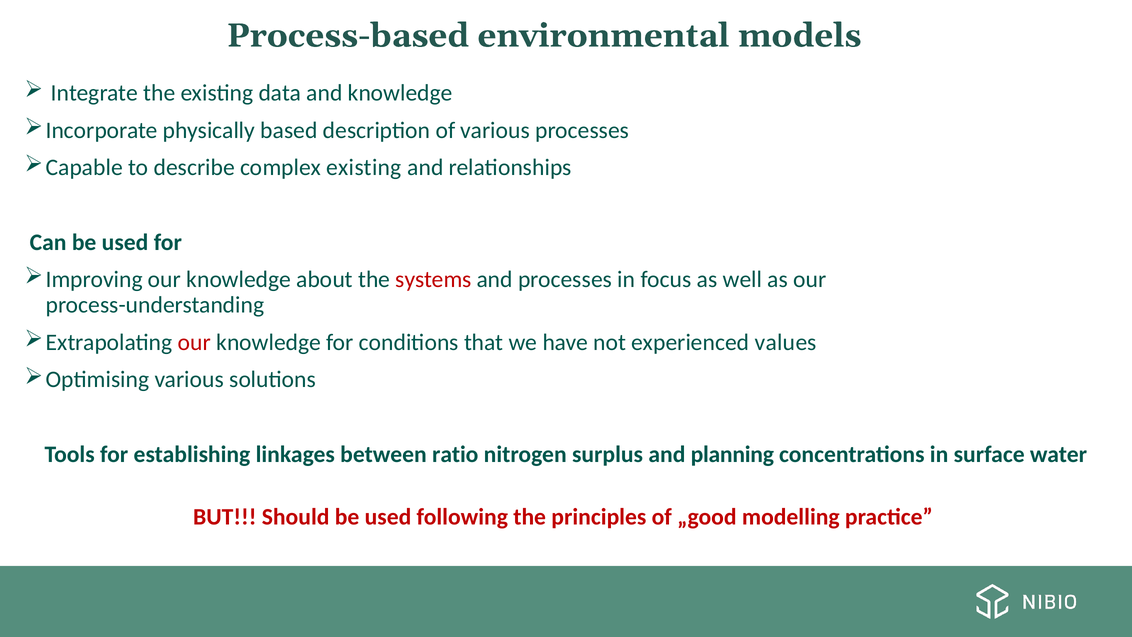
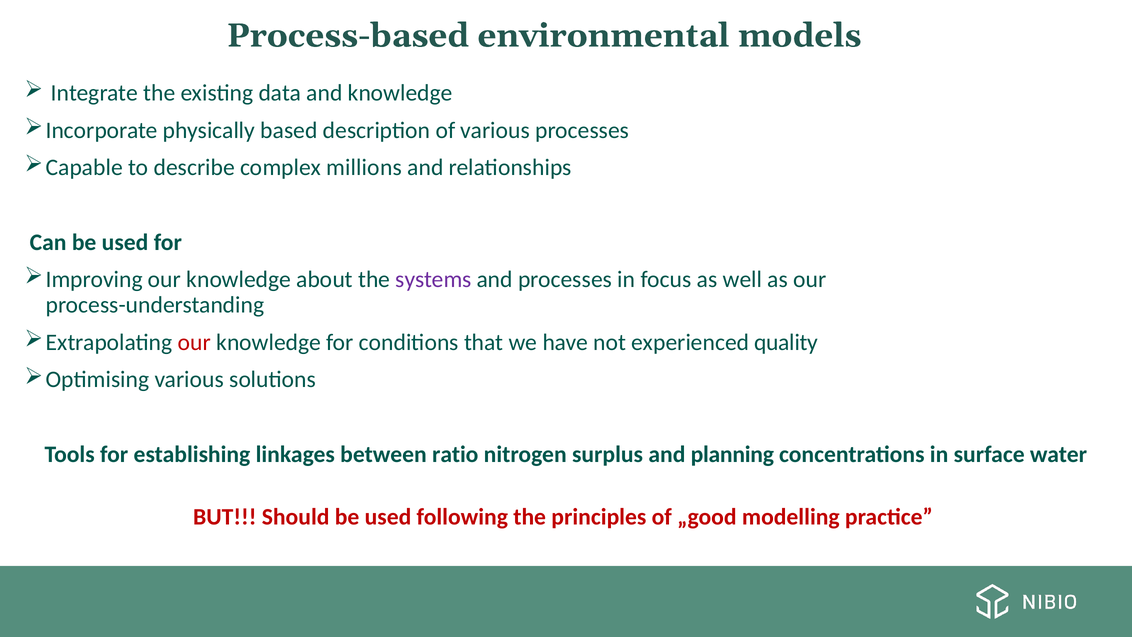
complex existing: existing -> millions (364, 168)
systems colour: red -> purple (433, 279)
values: values -> quality (786, 342)
